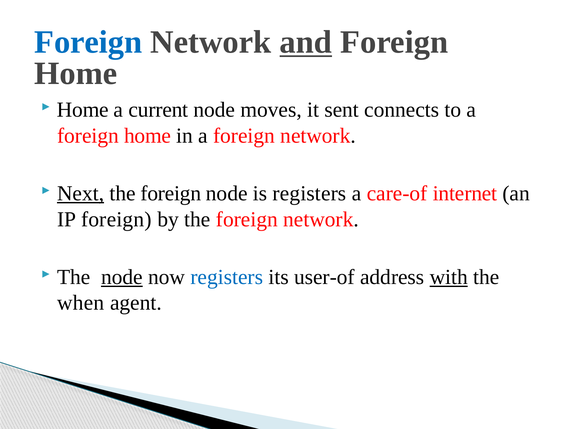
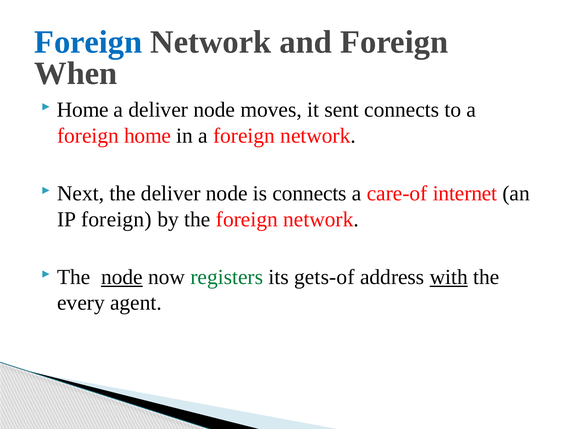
and underline: present -> none (306, 42)
Home: Home -> When (76, 73)
a current: current -> deliver (158, 110)
Next underline: present -> none (81, 194)
foreign: foreign -> deliver (171, 194)
is registers: registers -> connects (310, 194)
registers colour: blue -> green (227, 277)
user-of: user-of -> gets-of (324, 277)
when: when -> every (81, 303)
